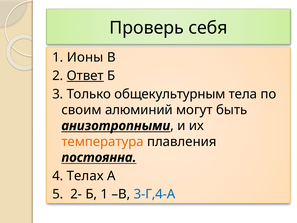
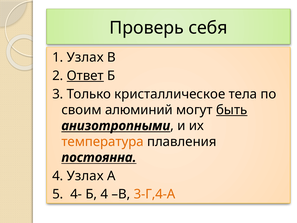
1 Ионы: Ионы -> Узлах (85, 57)
общекультурным: общекультурным -> кристаллическое (170, 94)
быть underline: none -> present (232, 110)
4 Телах: Телах -> Узлах (85, 176)
2-: 2- -> 4- (76, 194)
Б 1: 1 -> 4 (104, 194)
3-Г,4-А colour: blue -> orange (154, 194)
